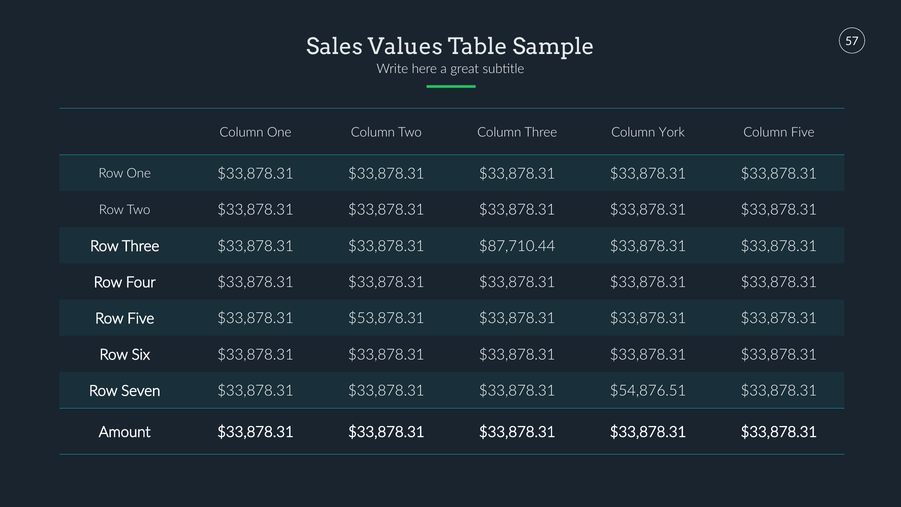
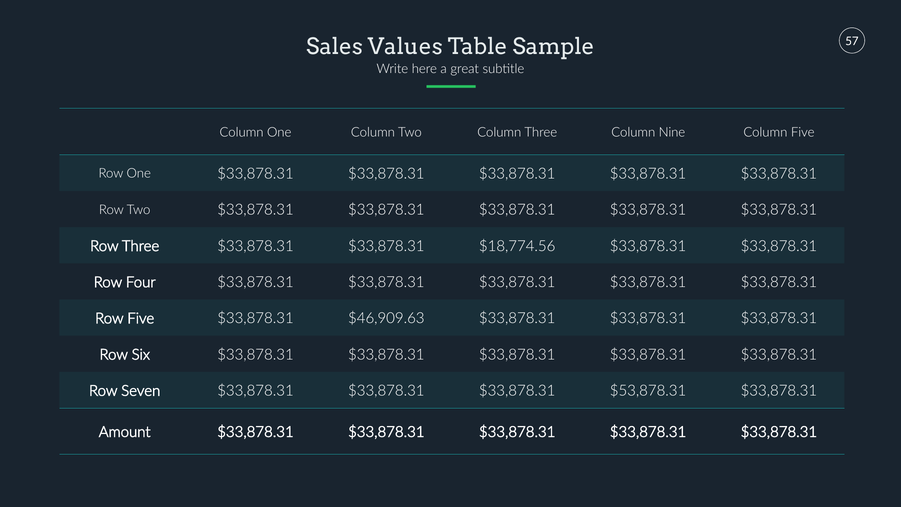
York: York -> Nine (672, 132)
$87,710.44: $87,710.44 -> $18,774.56 (517, 246)
$53,878.31: $53,878.31 -> $46,909.63 (386, 318)
$54,876.51: $54,876.51 -> $53,878.31 (648, 391)
